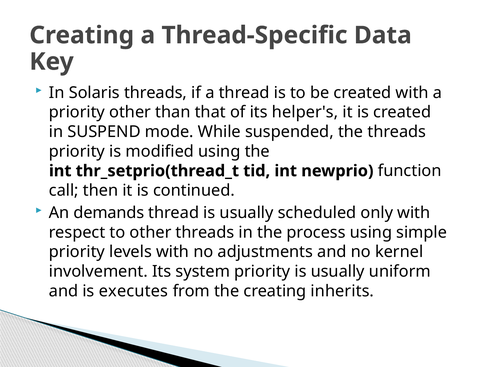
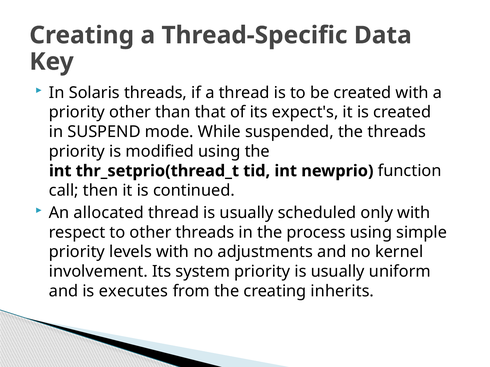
helper's: helper's -> expect's (305, 112)
demands: demands -> allocated (109, 213)
